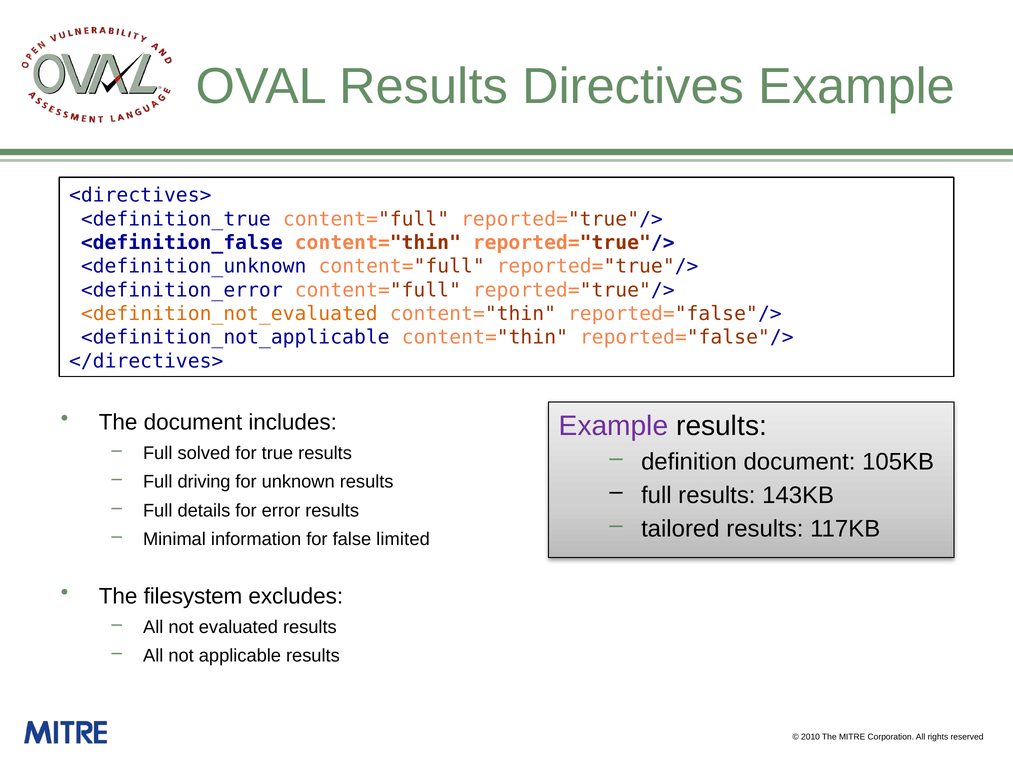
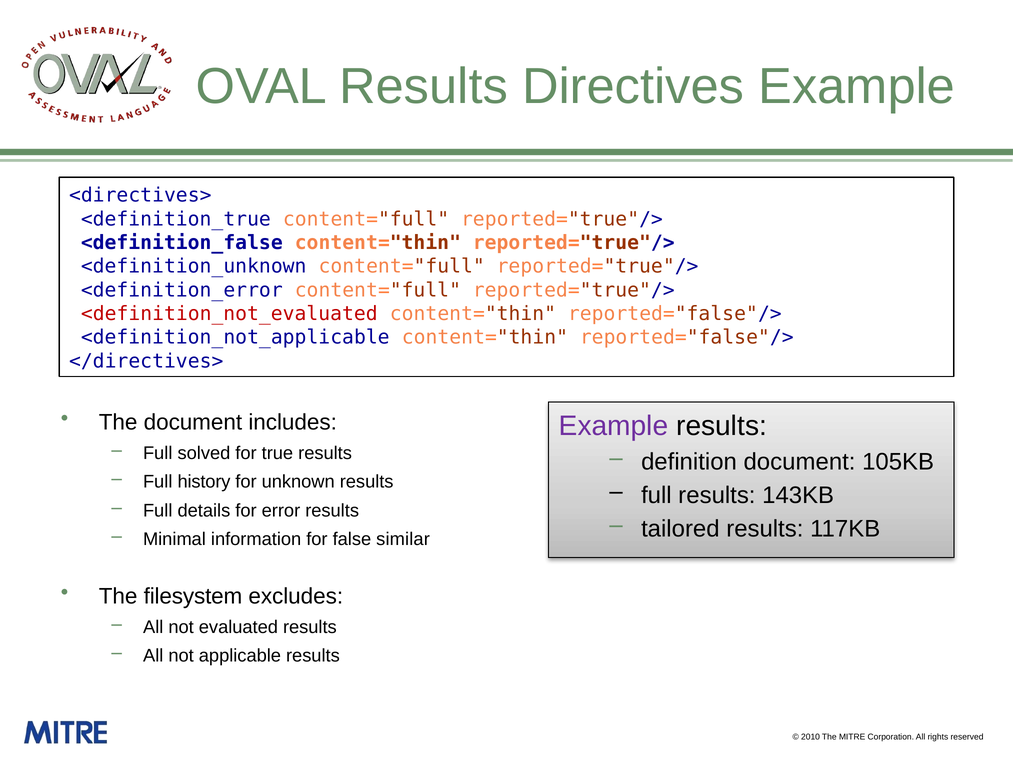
<definition_not_evaluated colour: orange -> red (229, 314)
driving: driving -> history (204, 482)
limited: limited -> similar (403, 539)
